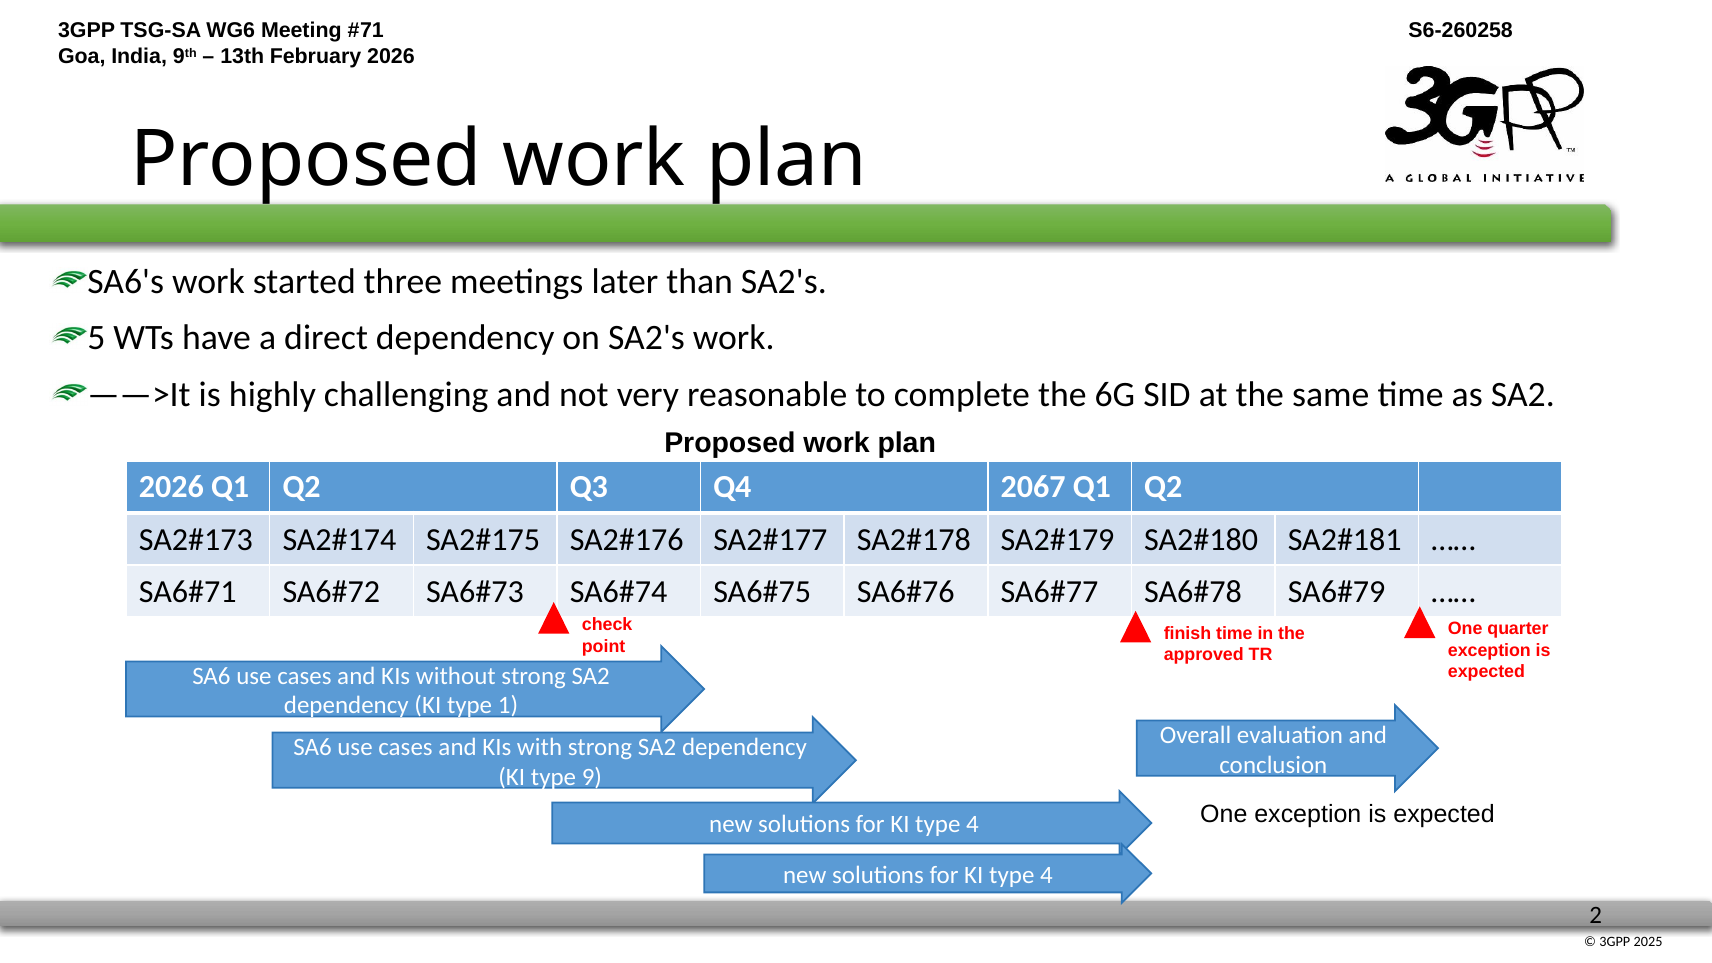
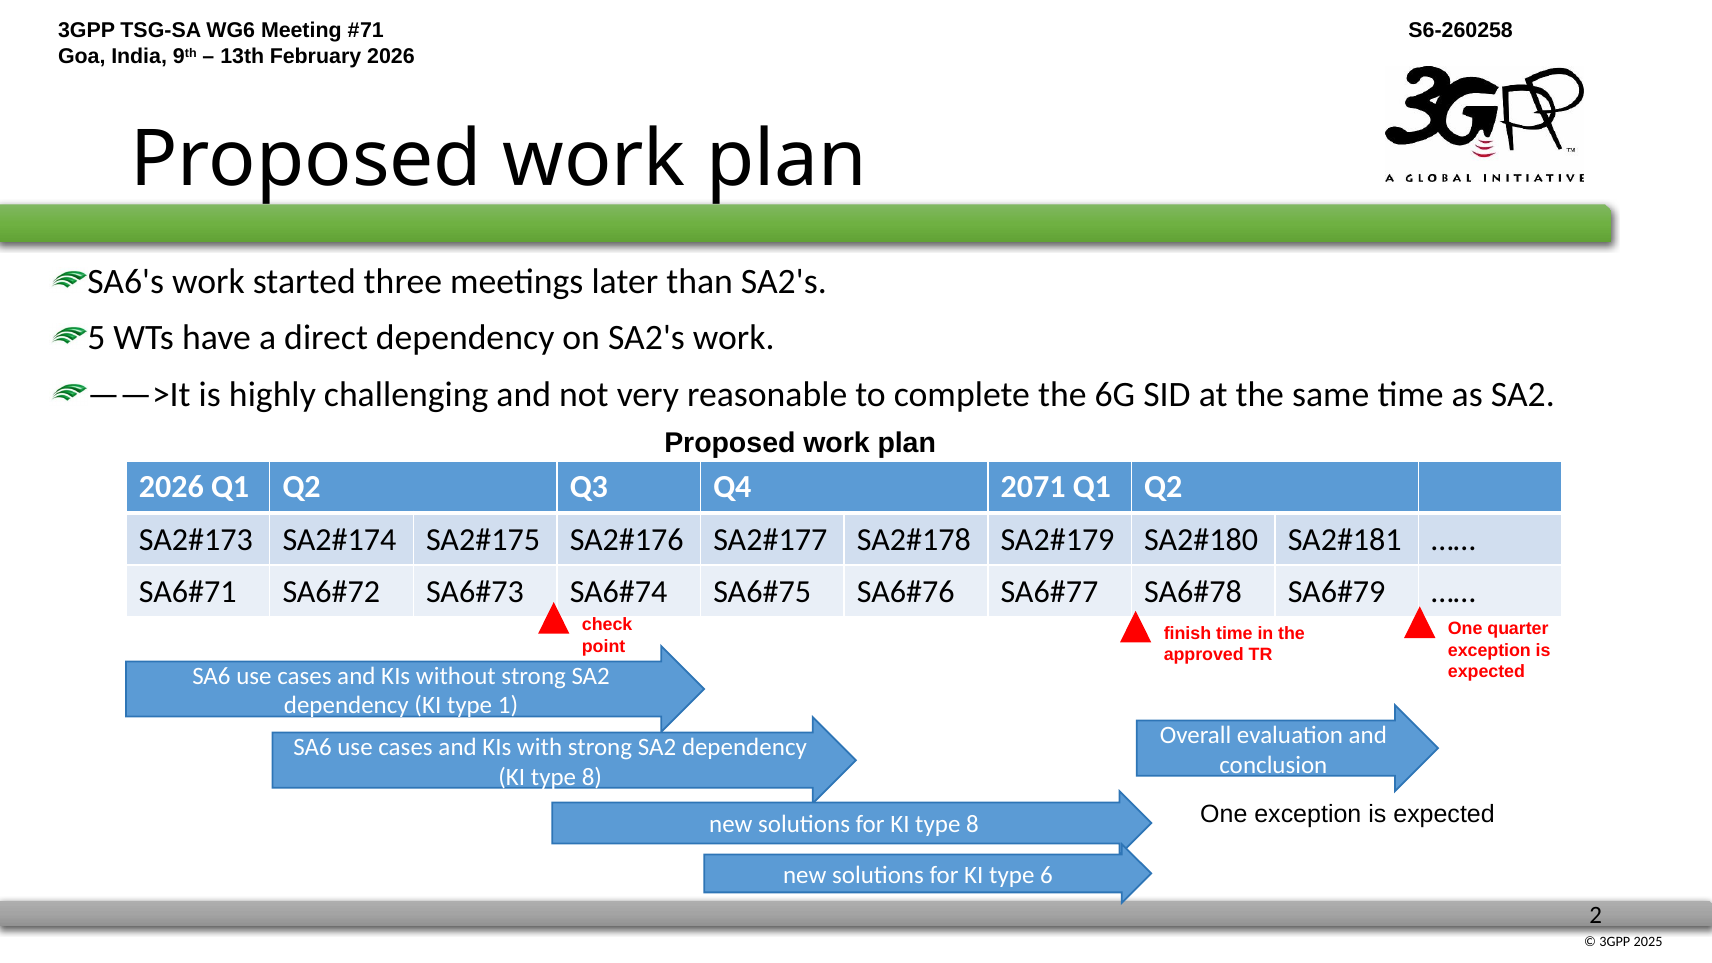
2067: 2067 -> 2071 (1033, 487)
9: 9 -> 8 (592, 777)
4: 4 -> 8 (972, 825)
4: 4 -> 6 (1046, 875)
